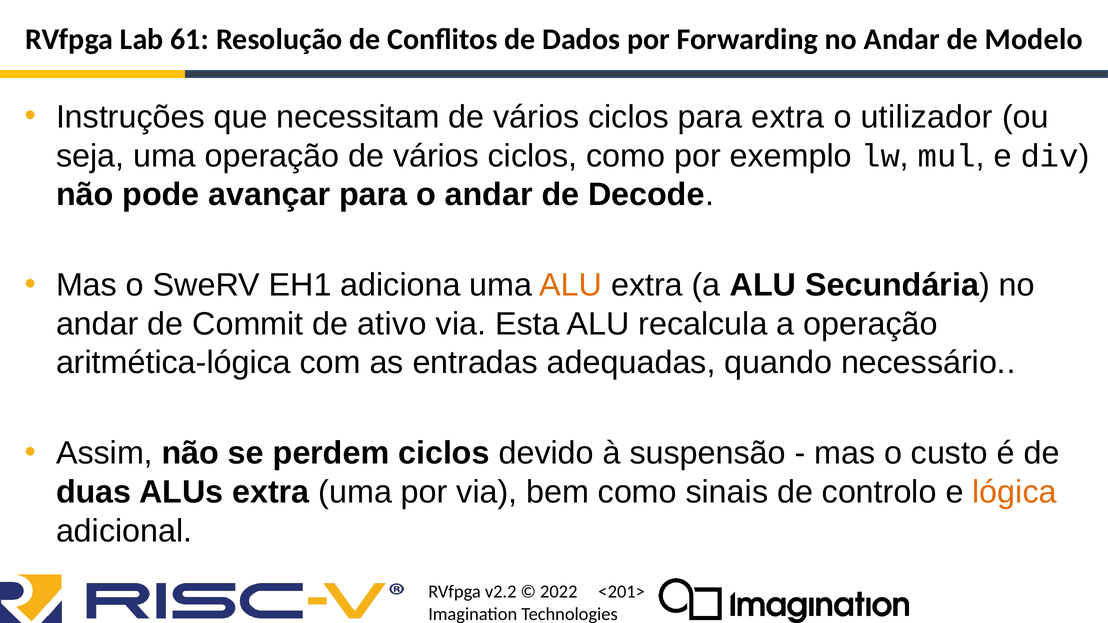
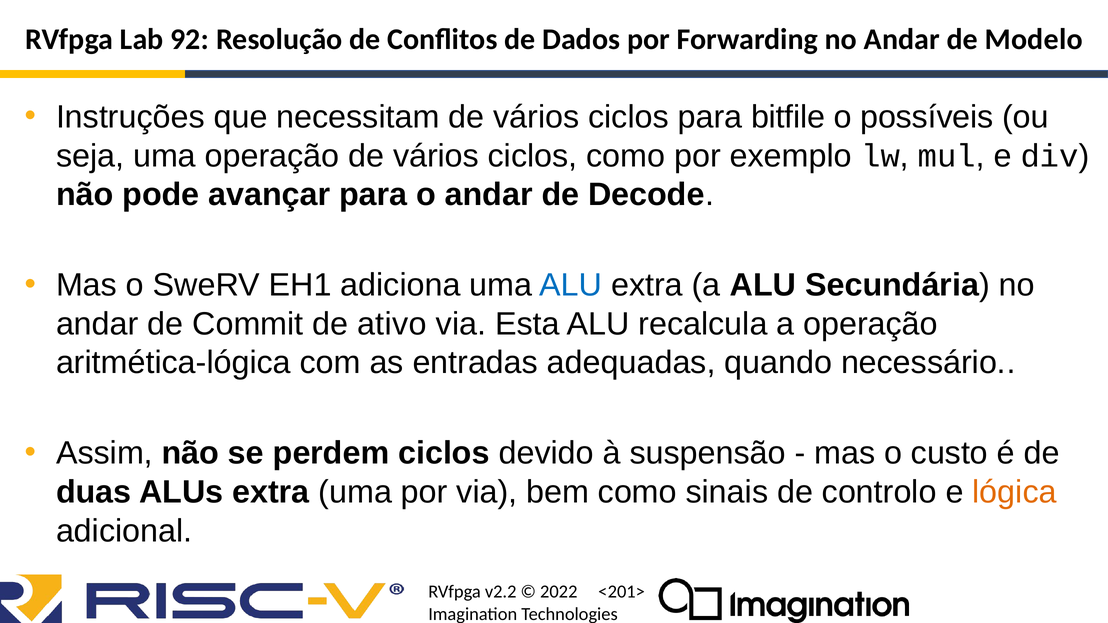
61: 61 -> 92 (190, 39)
para extra: extra -> bitfile (788, 117)
utilizador: utilizador -> possíveis (927, 117)
ALU colour: orange -> blue (571, 285)
